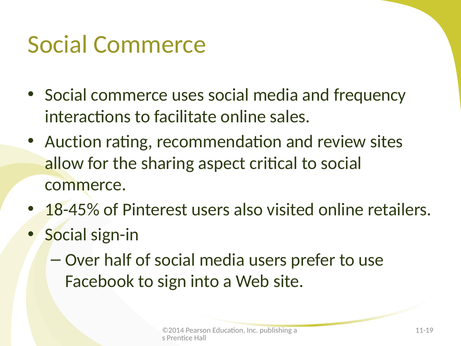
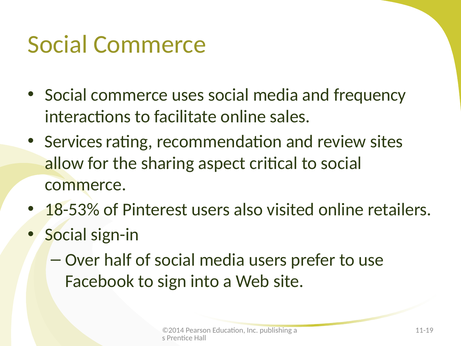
Auction: Auction -> Services (74, 141)
18-45%: 18-45% -> 18-53% (72, 210)
